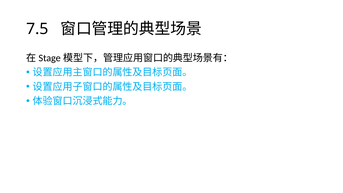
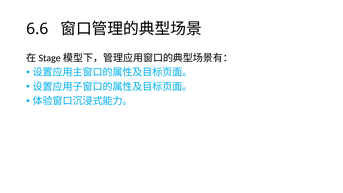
7.5: 7.5 -> 6.6 (37, 29)
